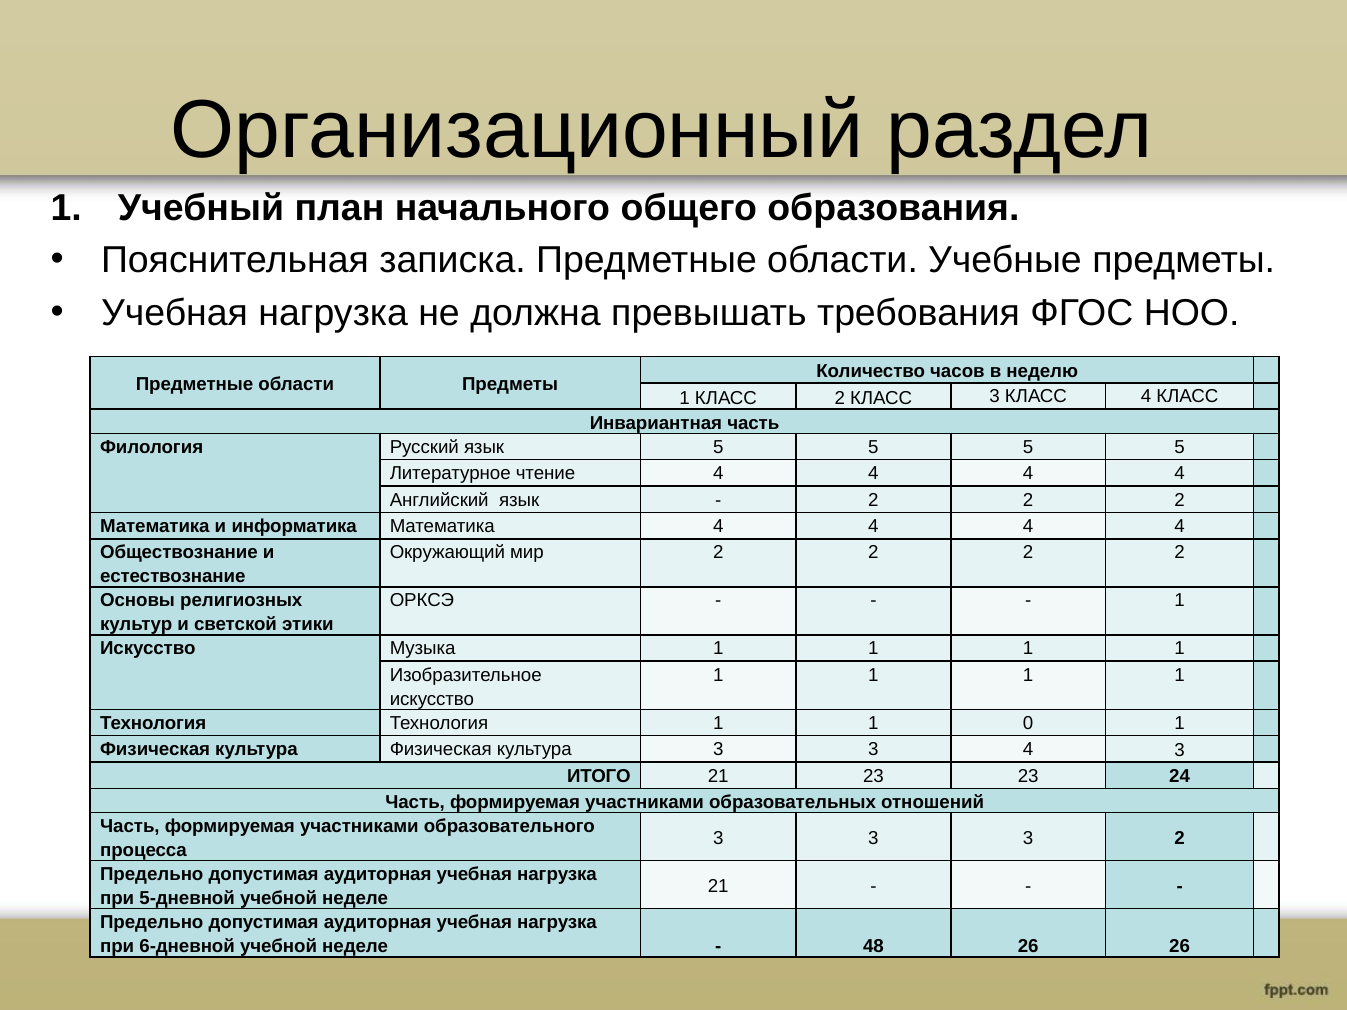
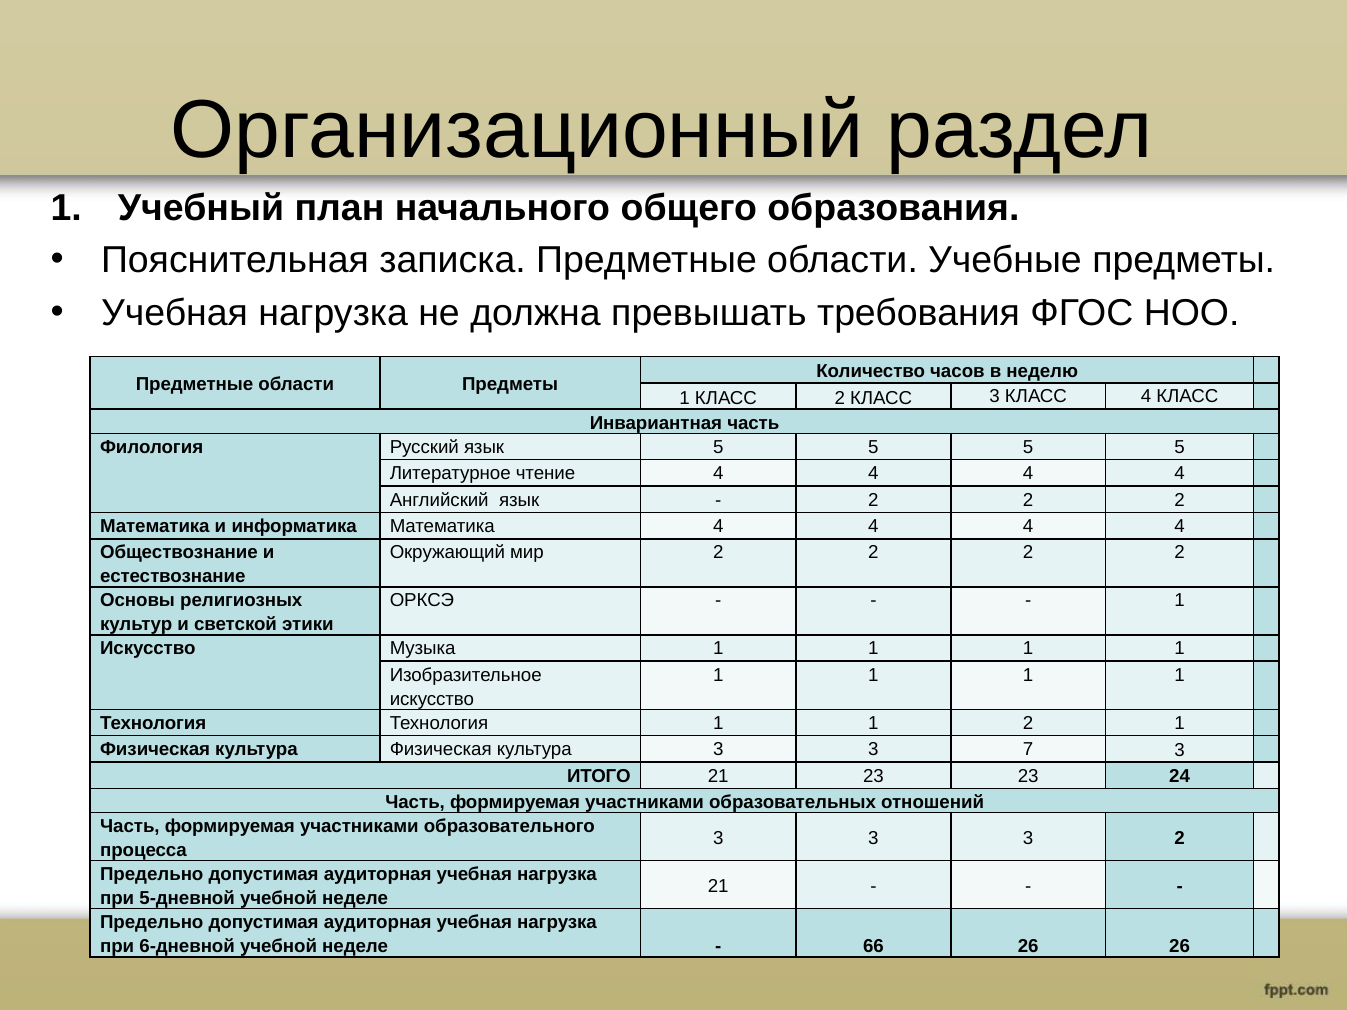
1 0: 0 -> 2 (1028, 723)
3 4: 4 -> 7 (1028, 750)
48: 48 -> 66 (873, 947)
